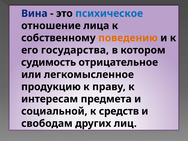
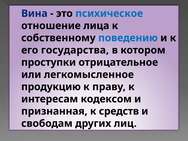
поведению colour: orange -> blue (128, 38)
судимость: судимость -> проступки (49, 62)
предмета: предмета -> кодексом (106, 99)
социальной: социальной -> признанная (54, 111)
